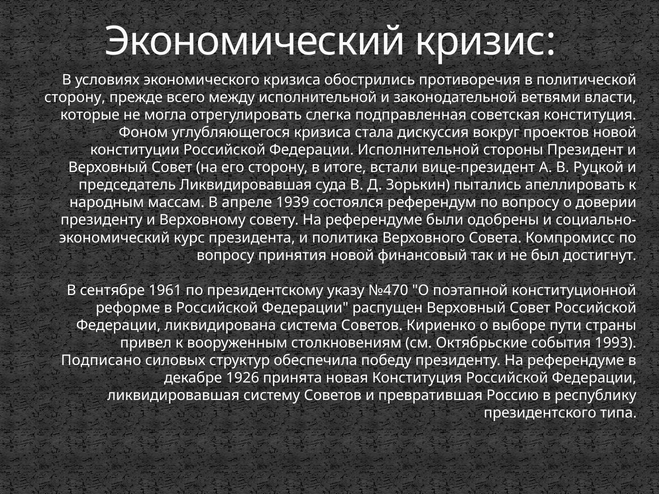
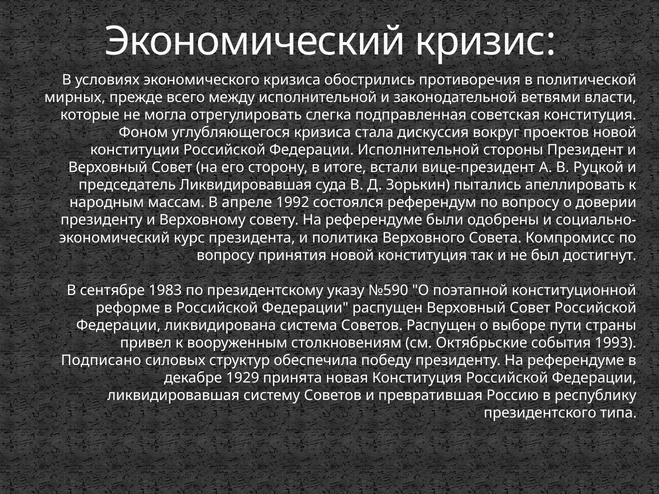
сторону: сторону -> мирных (75, 97)
1939: 1939 -> 1992 (293, 203)
новой финансовый: финансовый -> конституция (422, 255)
1961: 1961 -> 1983 (165, 290)
№470: №470 -> №590 (388, 290)
Советов Кириенко: Кириенко -> Распущен (441, 326)
1926: 1926 -> 1929 (243, 378)
